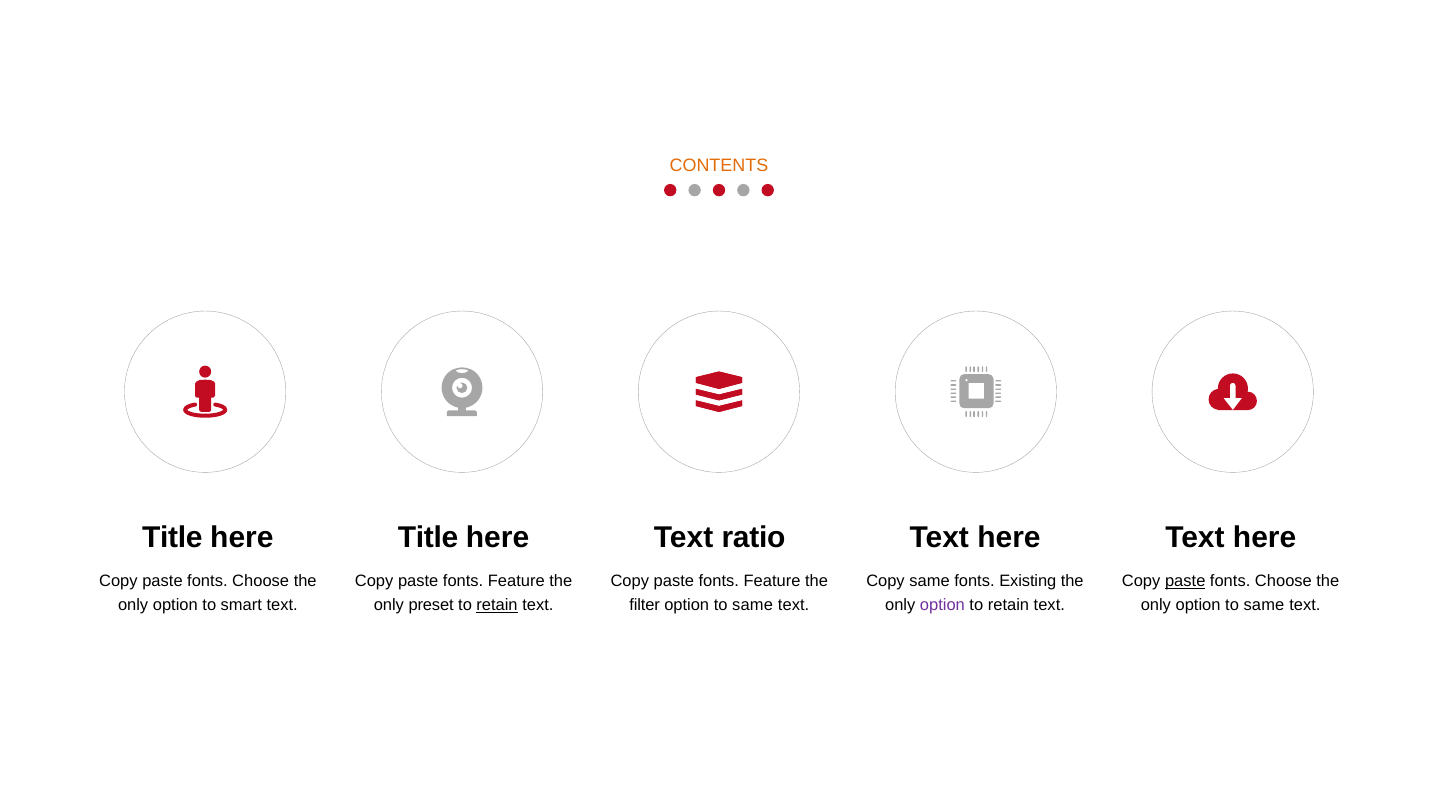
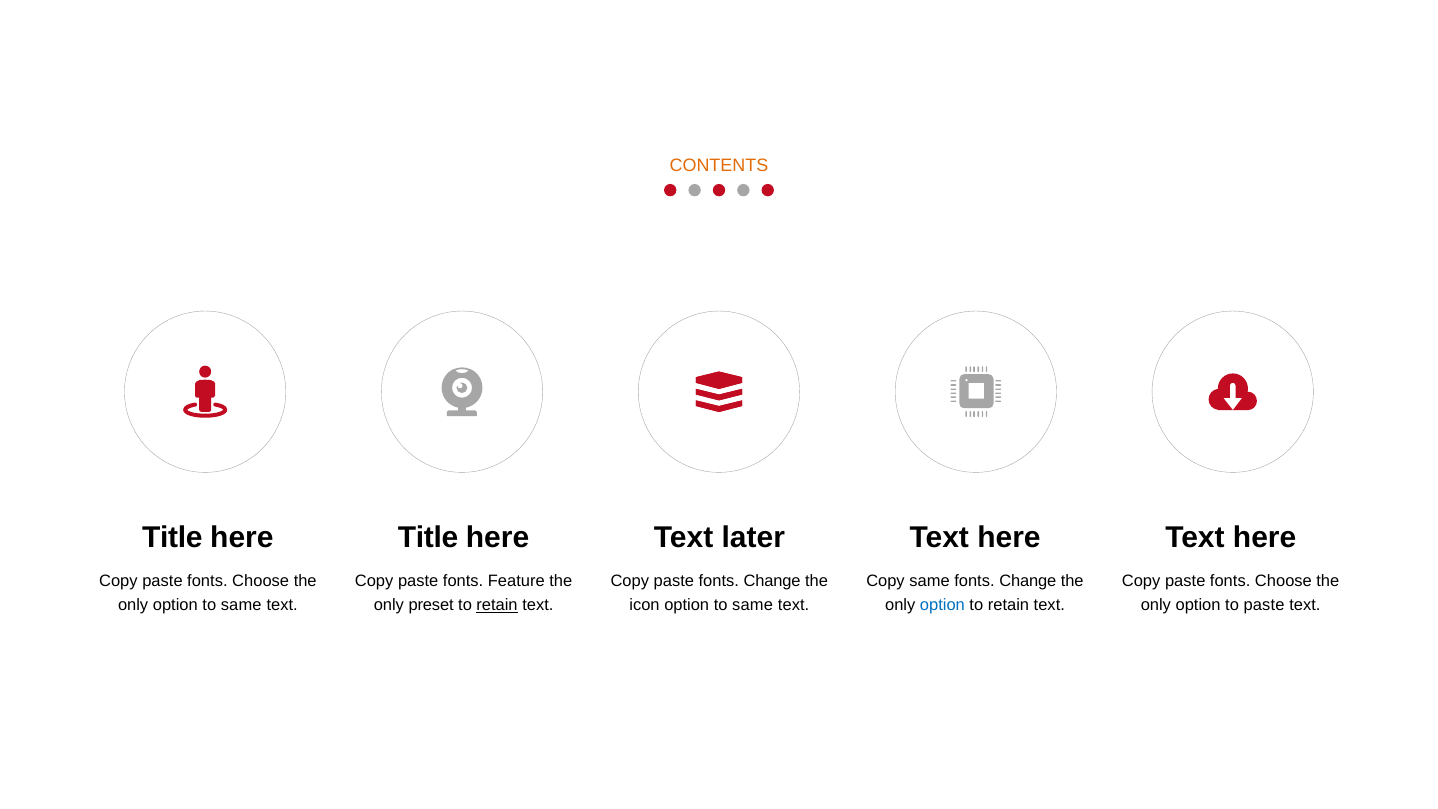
ratio: ratio -> later (753, 537)
Feature: Feature -> Change (772, 581)
Existing: Existing -> Change (1028, 581)
paste underline: present -> none (1185, 581)
only option to smart: smart -> same (241, 605)
filter: filter -> icon (645, 605)
option colour: purple -> blue (942, 605)
only option to same: same -> paste (1264, 605)
